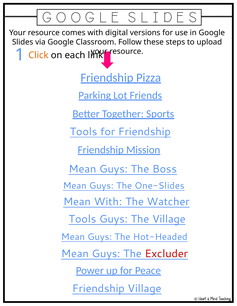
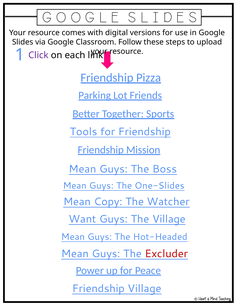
Click colour: orange -> purple (38, 55)
Mean With: With -> Copy (108, 202)
Tools: Tools -> Want (82, 220)
